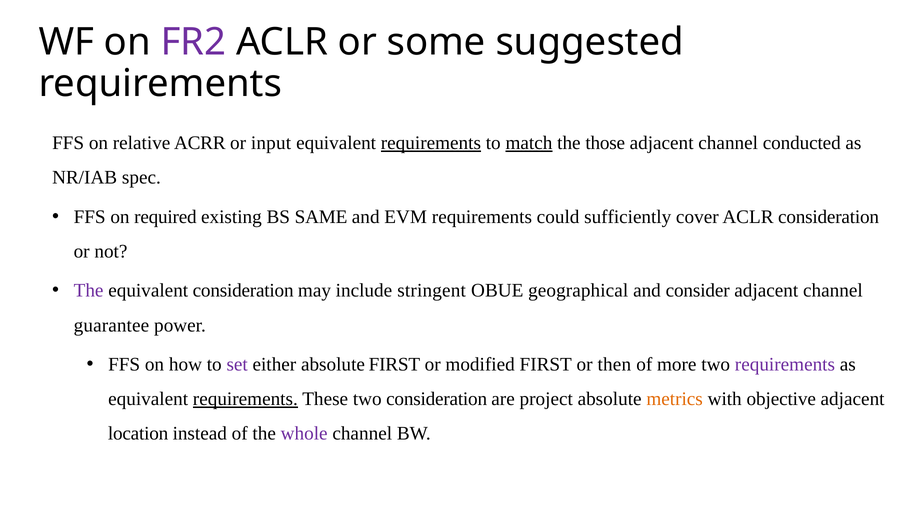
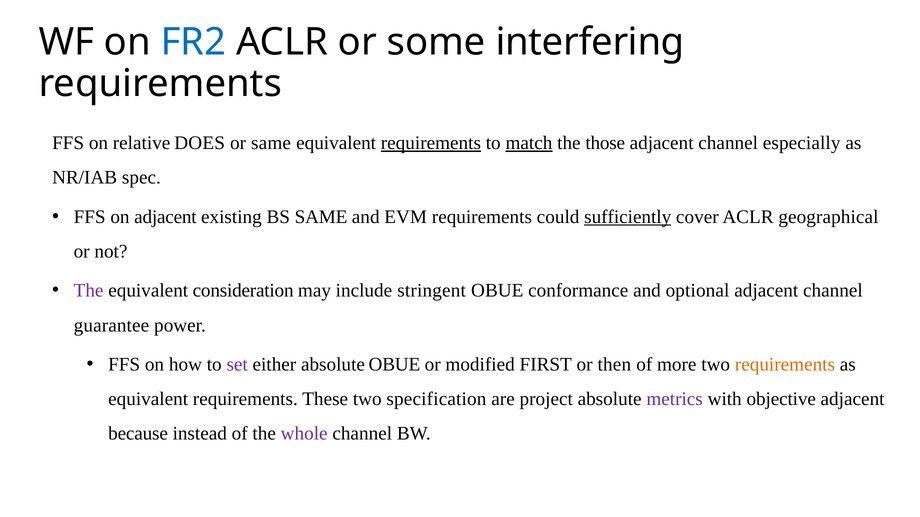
FR2 colour: purple -> blue (193, 42)
suggested: suggested -> interfering (590, 42)
ACRR: ACRR -> DOES (200, 143)
or input: input -> same (271, 143)
conducted: conducted -> especially (802, 143)
on required: required -> adjacent (165, 217)
sufficiently underline: none -> present (628, 217)
ACLR consideration: consideration -> geographical (828, 217)
geographical: geographical -> conformance (578, 291)
consider: consider -> optional (698, 291)
absolute FIRST: FIRST -> OBUE (394, 365)
requirements colour: purple -> orange (785, 365)
requirements underline: present -> none (245, 399)
two consideration: consideration -> specification (436, 399)
metrics colour: orange -> purple (675, 399)
location: location -> because (138, 434)
